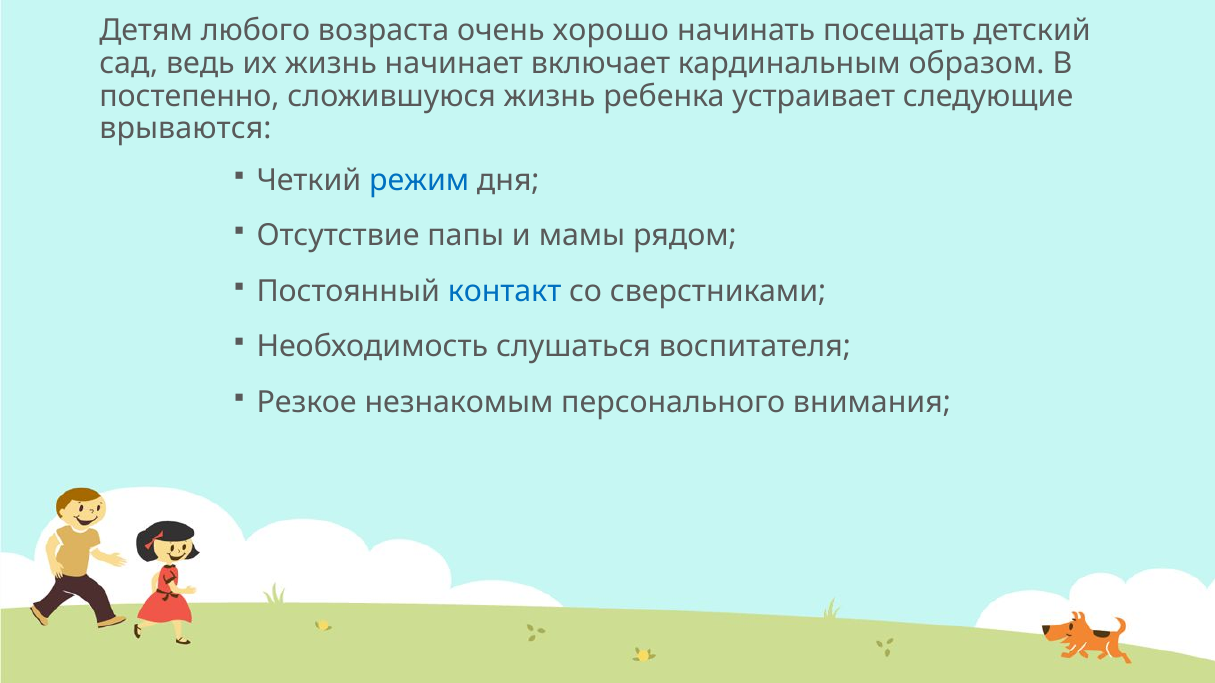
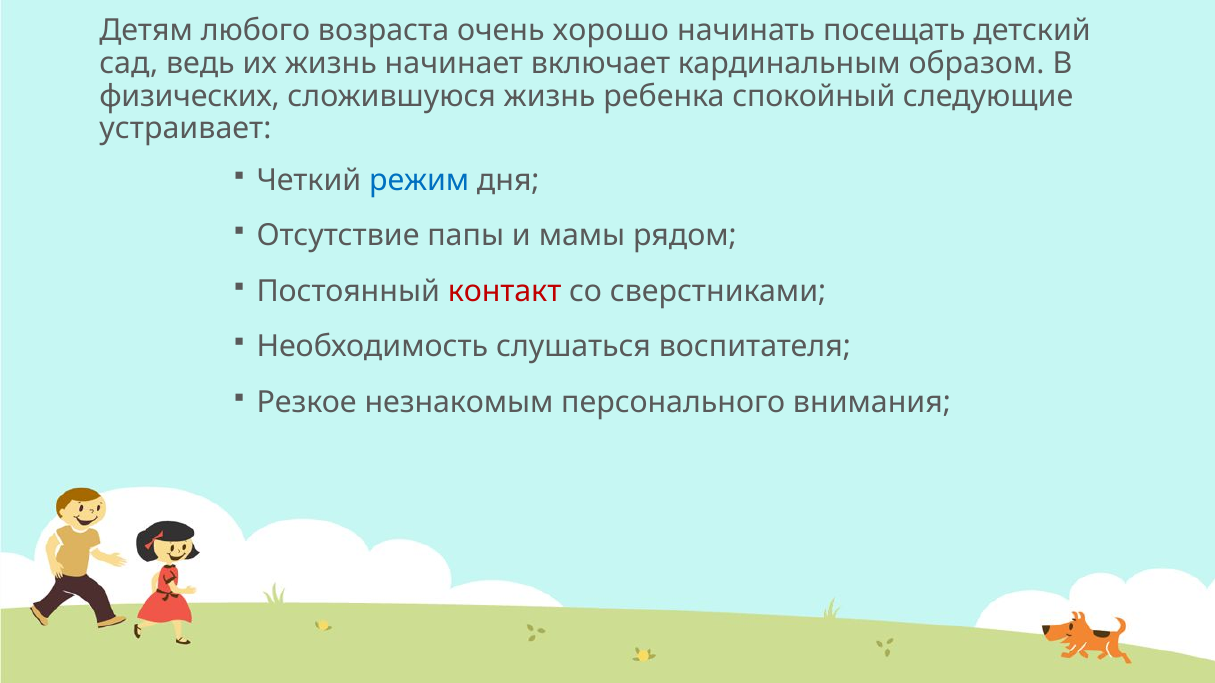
постепенно: постепенно -> физических (190, 96)
устраивает: устраивает -> спокойный (814, 96)
врываются: врываются -> устраивает (185, 129)
контакт colour: blue -> red (505, 291)
